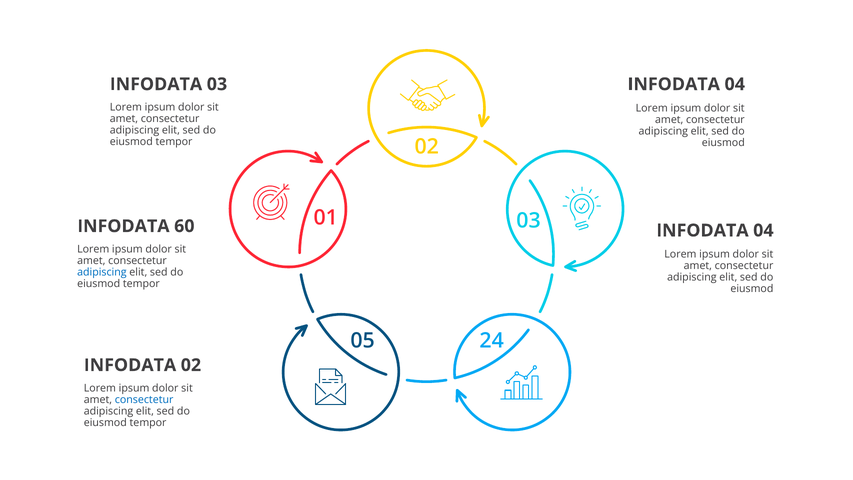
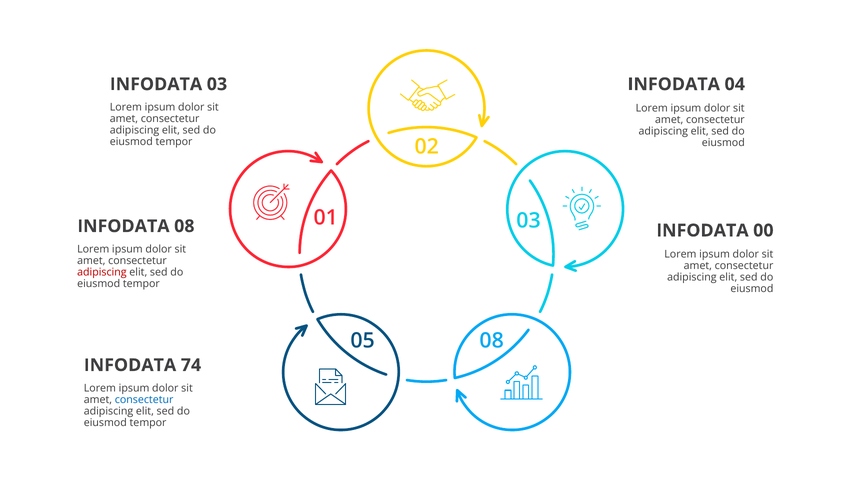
INFODATA 60: 60 -> 08 (184, 226)
04: 04 -> 00 (763, 230)
adipiscing colour: blue -> red (102, 272)
05 24: 24 -> 08 (492, 341)
INFODATA 02: 02 -> 74 (191, 365)
